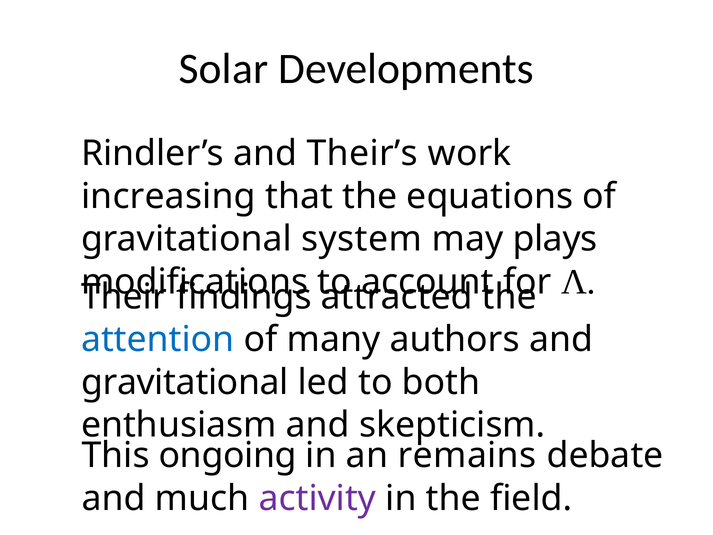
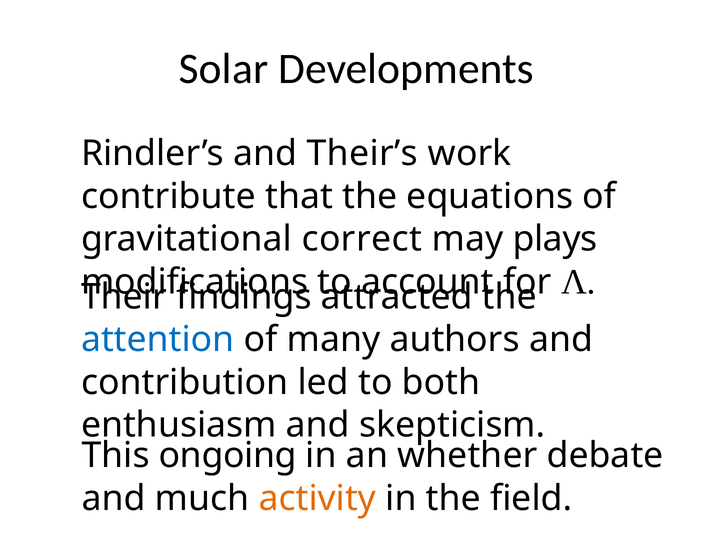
increasing: increasing -> contribute (168, 196)
system: system -> correct (362, 239)
gravitational: gravitational -> contribution (185, 382)
remains: remains -> whether (467, 455)
activity colour: purple -> orange (317, 498)
